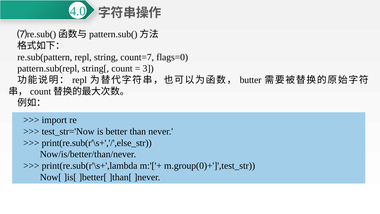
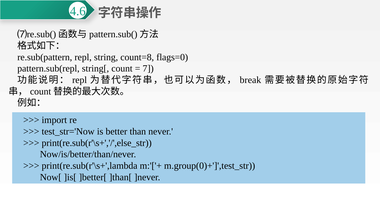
4.0: 4.0 -> 4.6 (78, 11)
count=7: count=7 -> count=8 (137, 57)
3: 3 -> 7 (148, 68)
butter: butter -> break (250, 80)
